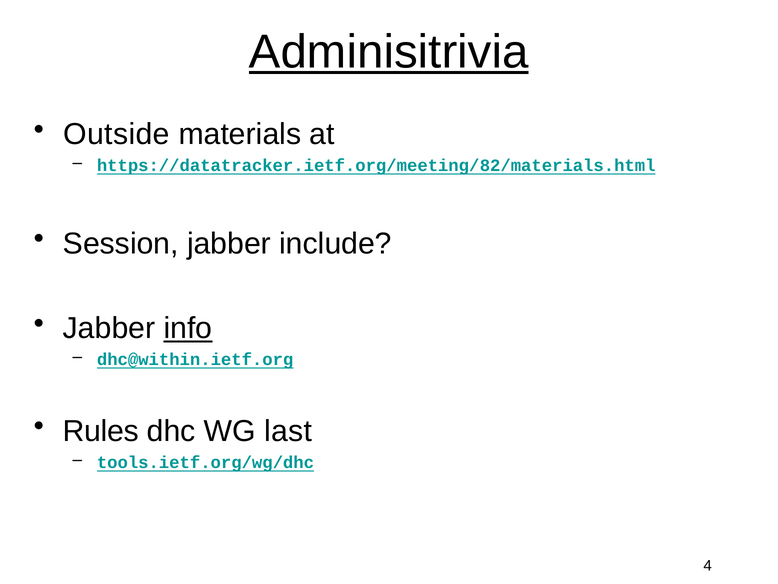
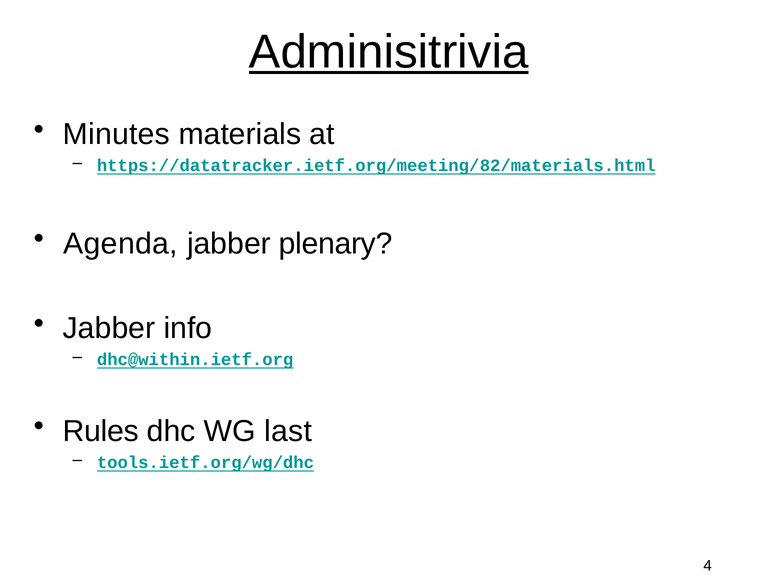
Outside: Outside -> Minutes (117, 134)
Session: Session -> Agenda (121, 243)
include: include -> plenary (336, 243)
info underline: present -> none (188, 328)
